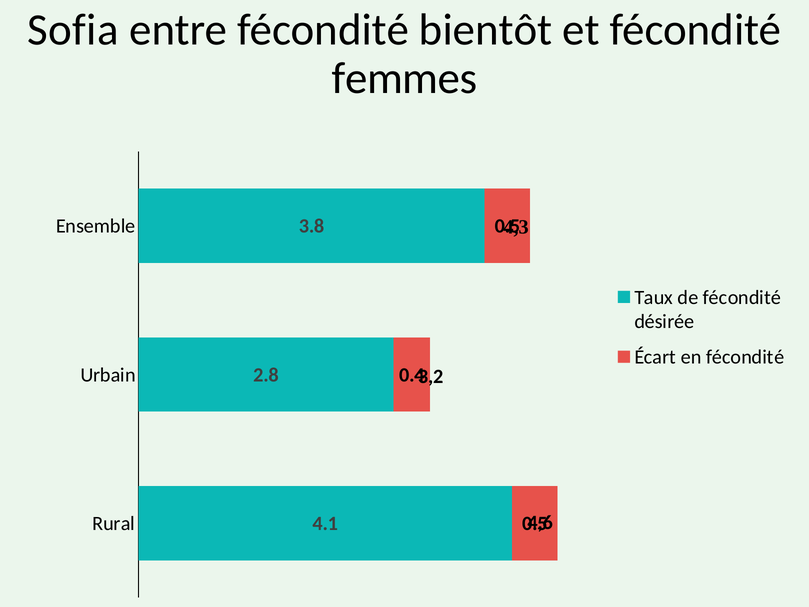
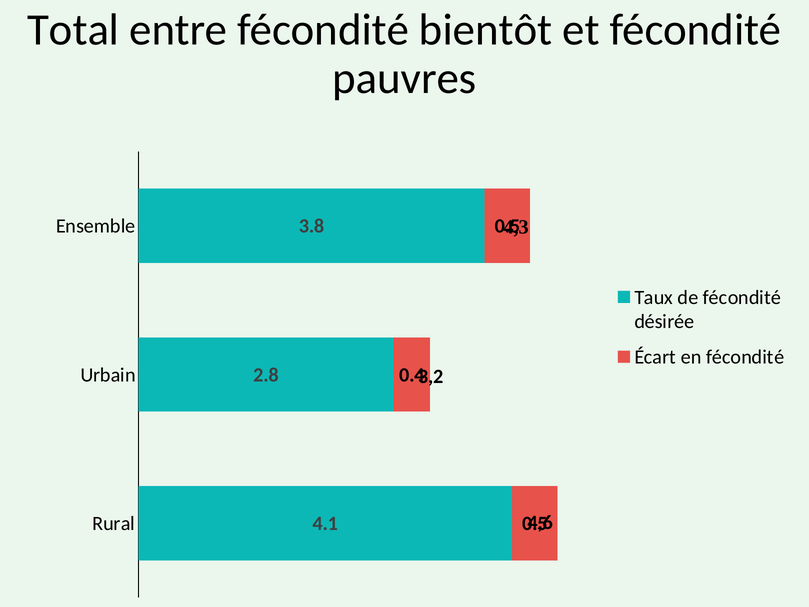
Sofia: Sofia -> Total (73, 30)
femmes: femmes -> pauvres (404, 78)
